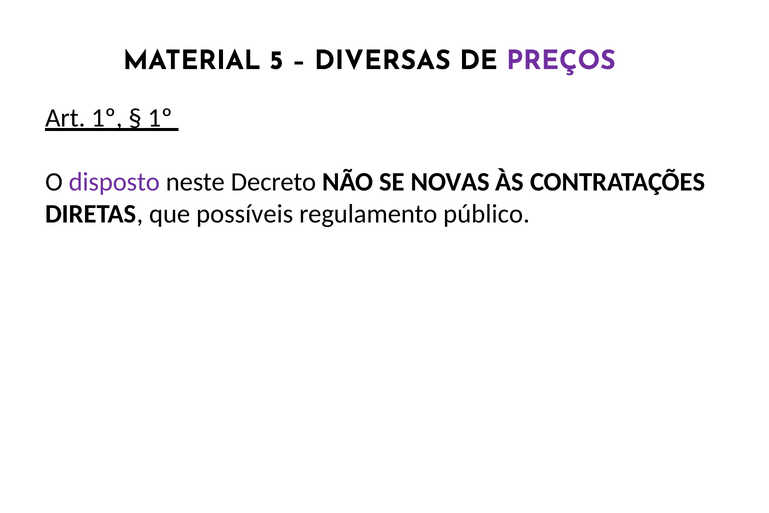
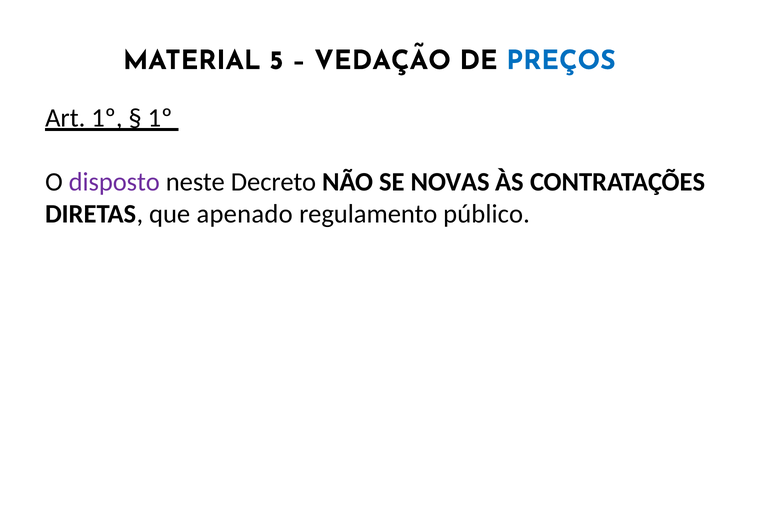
DIVERSAS: DIVERSAS -> VEDAÇÃO (383, 60)
PREÇOS colour: purple -> blue (561, 60)
possíveis: possíveis -> apenado (245, 214)
